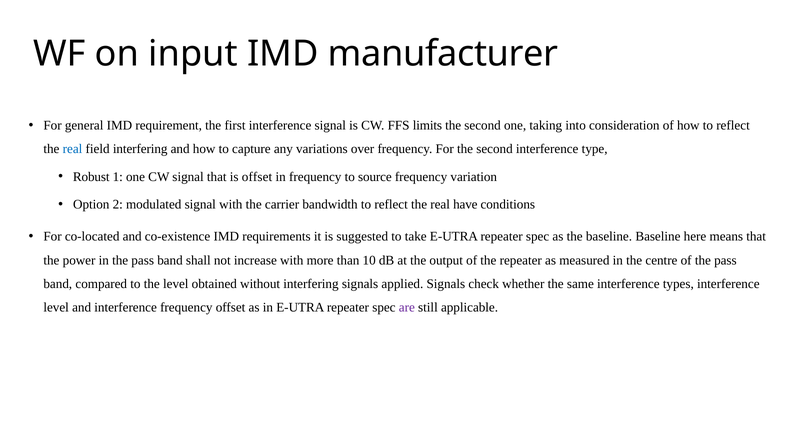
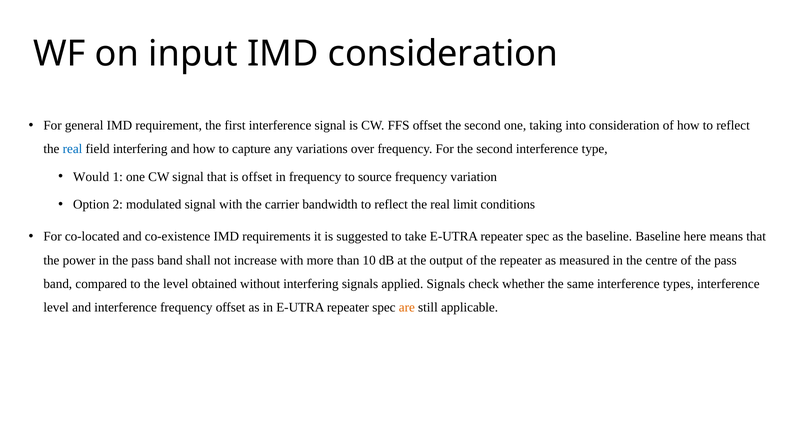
IMD manufacturer: manufacturer -> consideration (443, 54)
FFS limits: limits -> offset (427, 125)
Robust: Robust -> Would (91, 177)
have: have -> limit (465, 205)
are colour: purple -> orange (407, 307)
